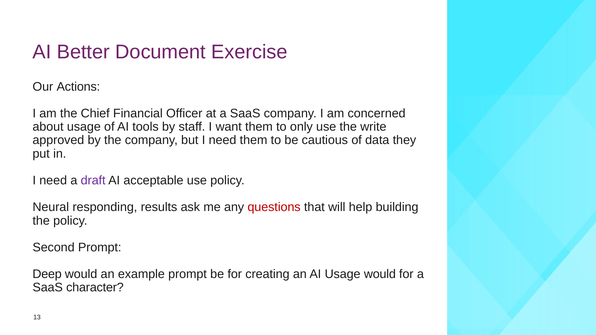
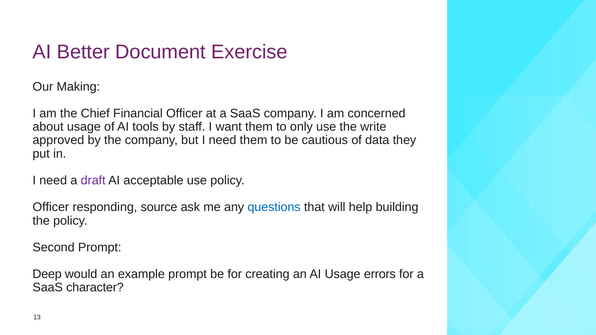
Actions: Actions -> Making (78, 87)
Neural: Neural -> Officer (51, 207)
results: results -> source (159, 207)
questions colour: red -> blue (274, 207)
Usage would: would -> errors (380, 274)
